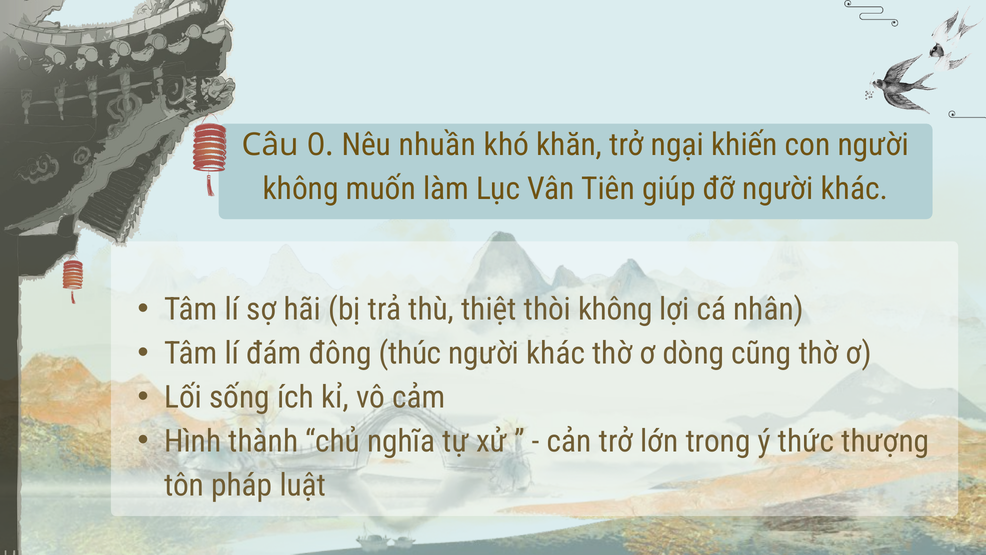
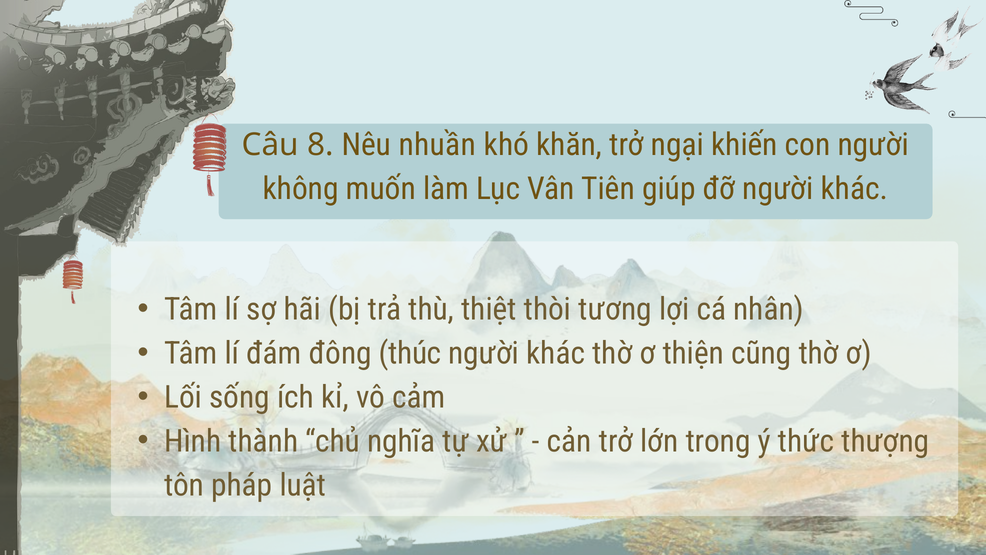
0: 0 -> 8 (320, 145)
thòi không: không -> tương (615, 309)
dòng: dòng -> thiện (693, 353)
